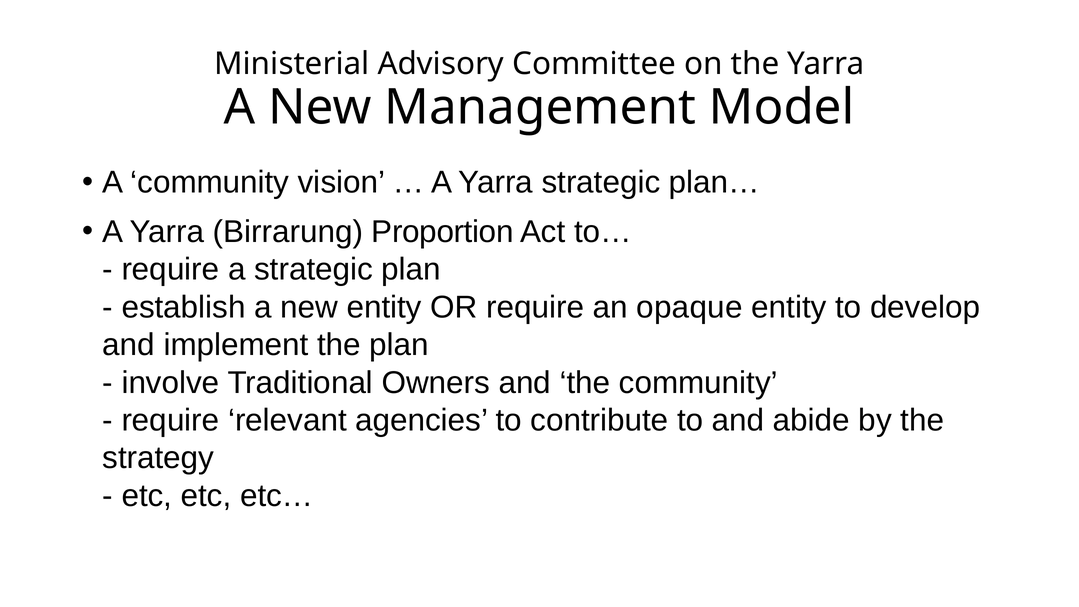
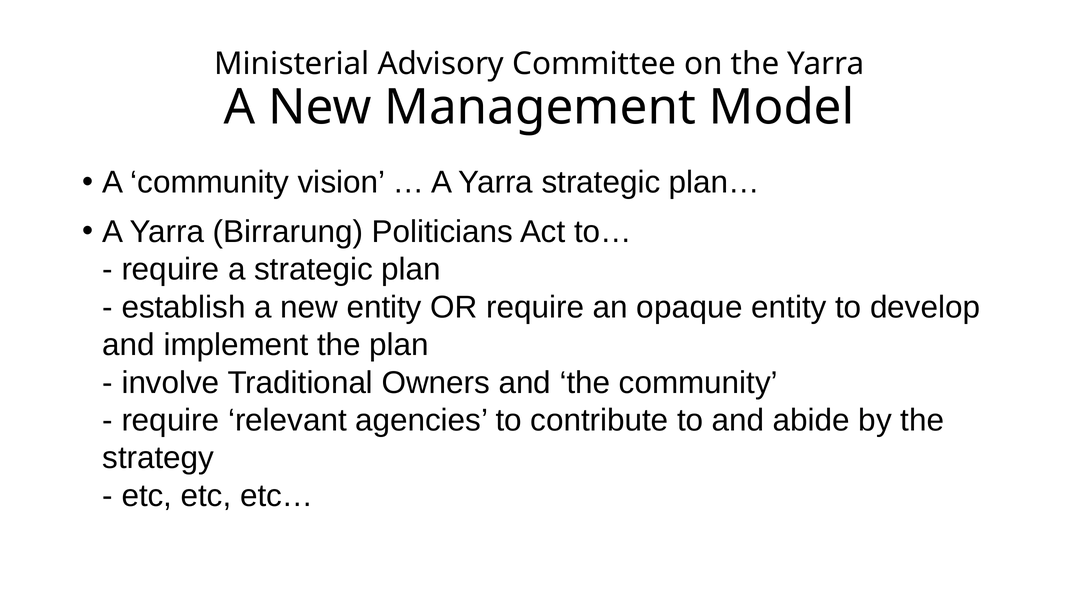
Proportion: Proportion -> Politicians (442, 232)
